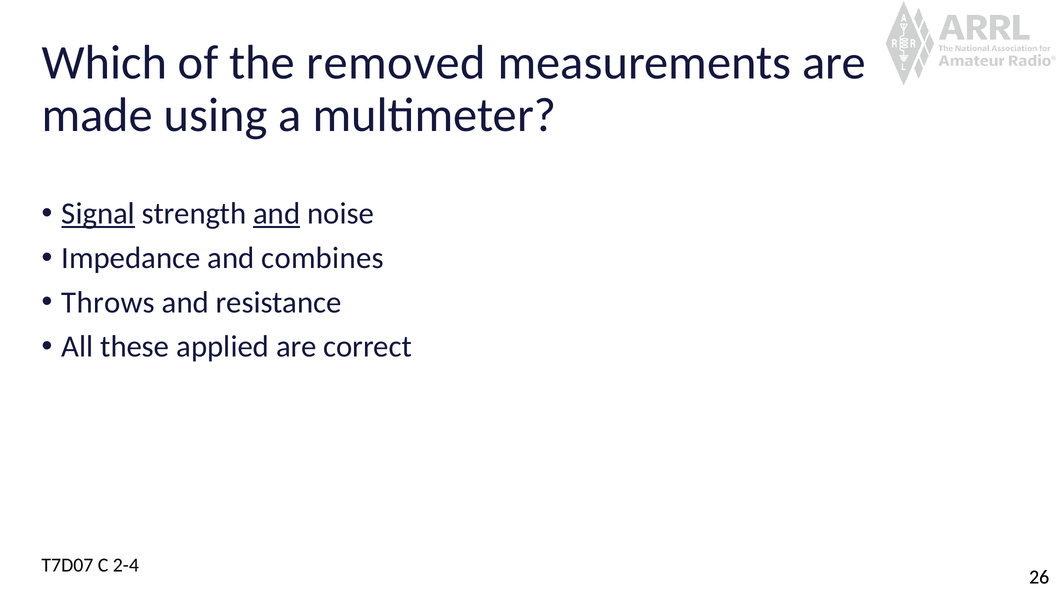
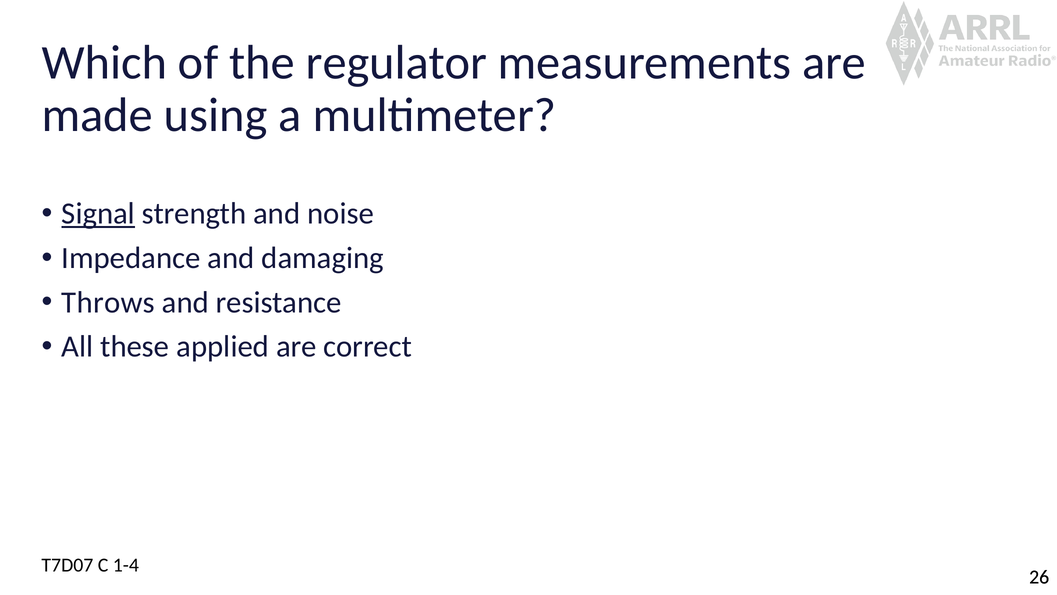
removed: removed -> regulator (396, 63)
and underline: present -> none (277, 214)
combines: combines -> damaging (323, 258)
2-4: 2-4 -> 1-4 (126, 565)
